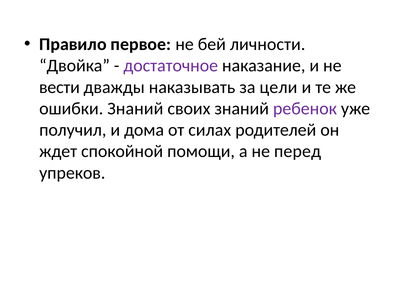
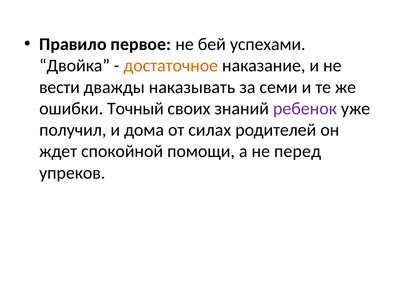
личности: личности -> успехами (268, 44)
достаточное colour: purple -> orange (171, 66)
цели: цели -> семи (279, 87)
ошибки Знаний: Знаний -> Точный (135, 109)
